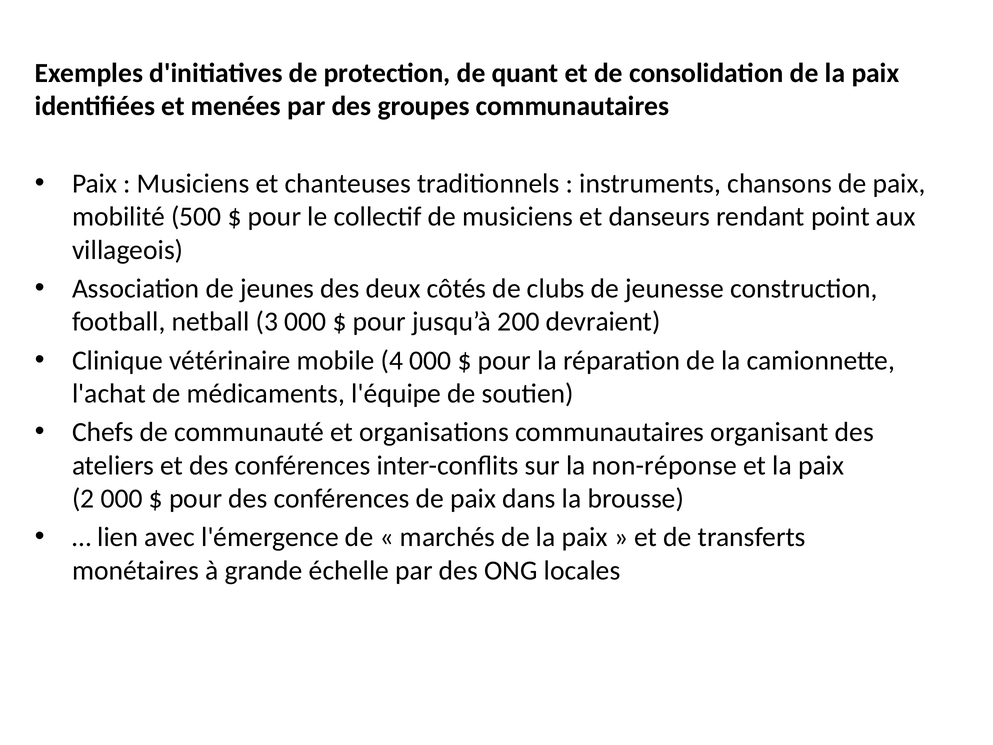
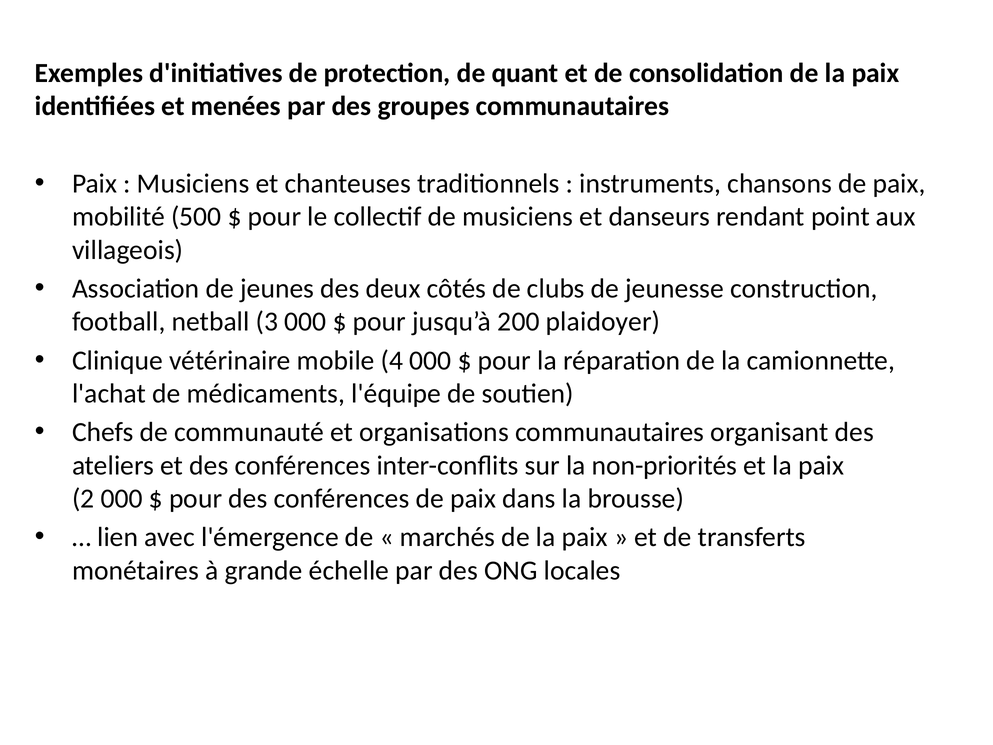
devraient: devraient -> plaidoyer (603, 322)
non-réponse: non-réponse -> non-priorités (664, 465)
